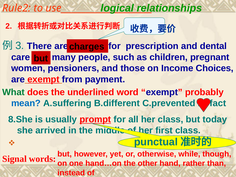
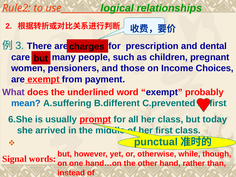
What colour: green -> purple (14, 92)
fact: fact -> first (218, 103)
8.She: 8.She -> 6.She (20, 119)
